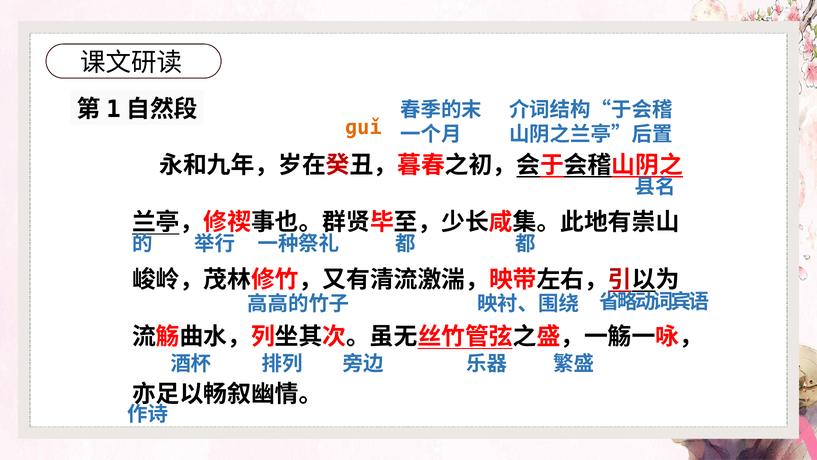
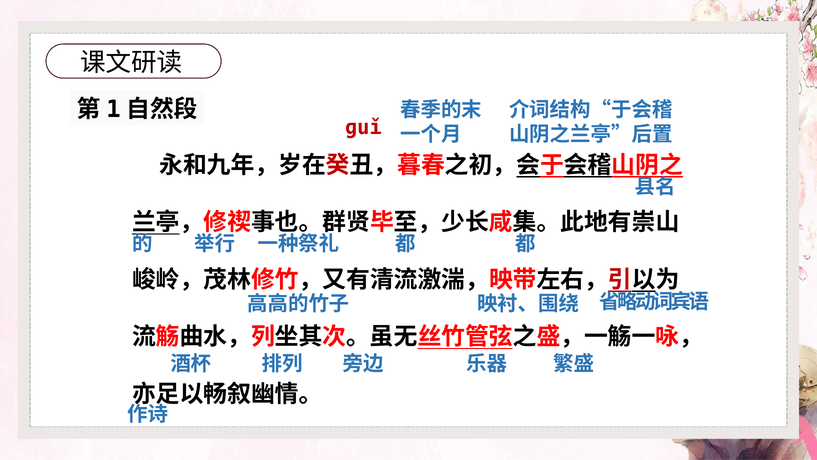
ɡuǐ colour: orange -> red (363, 128)
